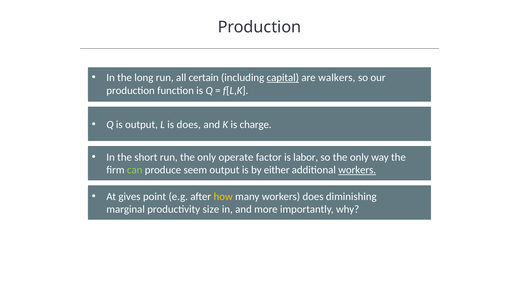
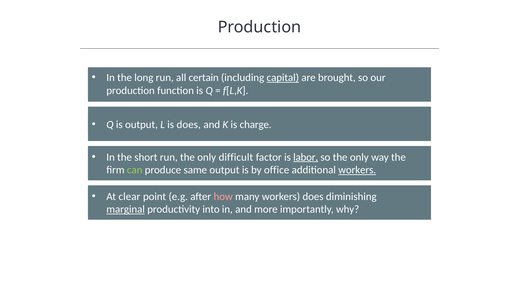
walkers: walkers -> brought (337, 78)
operate: operate -> difficult (236, 157)
labor underline: none -> present (306, 157)
seem: seem -> same (195, 170)
either: either -> office (277, 170)
gives: gives -> clear (129, 196)
how colour: yellow -> pink (223, 196)
marginal underline: none -> present (126, 209)
size: size -> into (211, 209)
